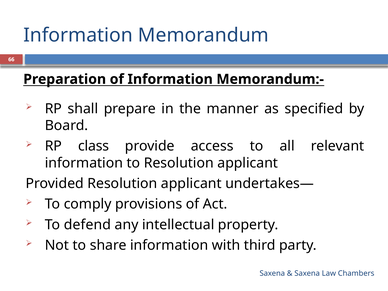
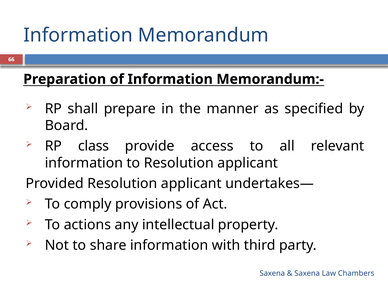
defend: defend -> actions (87, 225)
